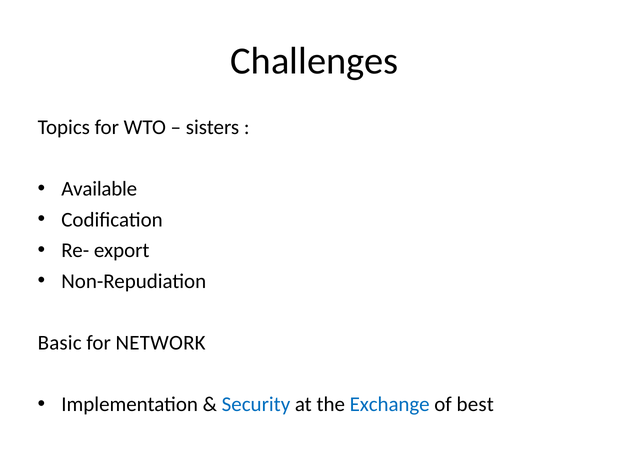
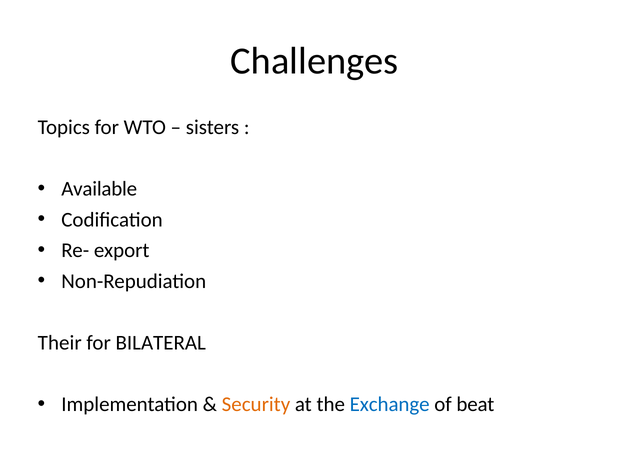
Basic: Basic -> Their (60, 343)
NETWORK: NETWORK -> BILATERAL (161, 343)
Security colour: blue -> orange (256, 404)
best: best -> beat (475, 404)
